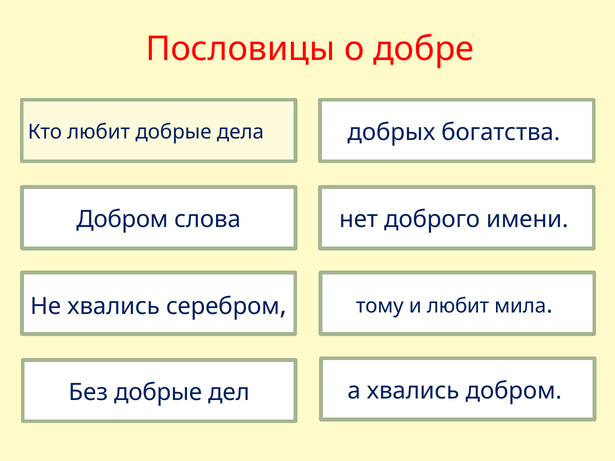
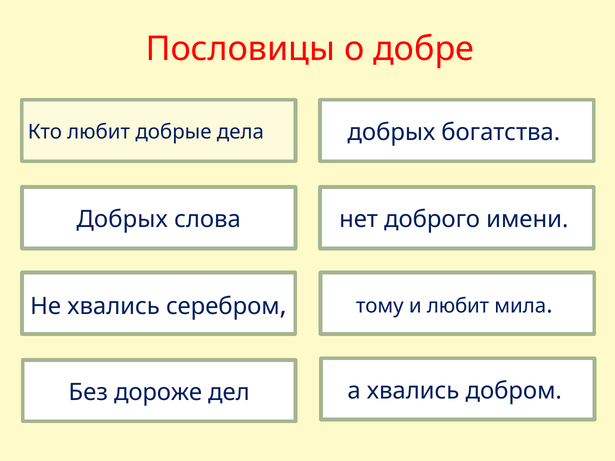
Добром: Добром -> Добрых (122, 219)
Без добрые: добрые -> дороже (158, 392)
